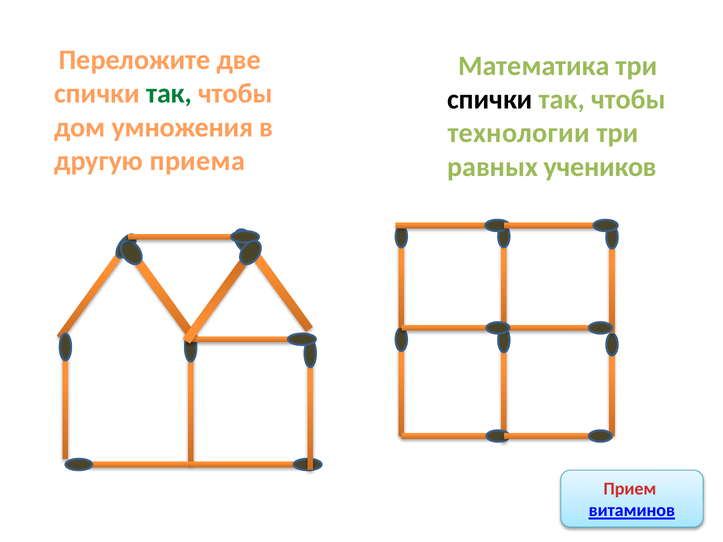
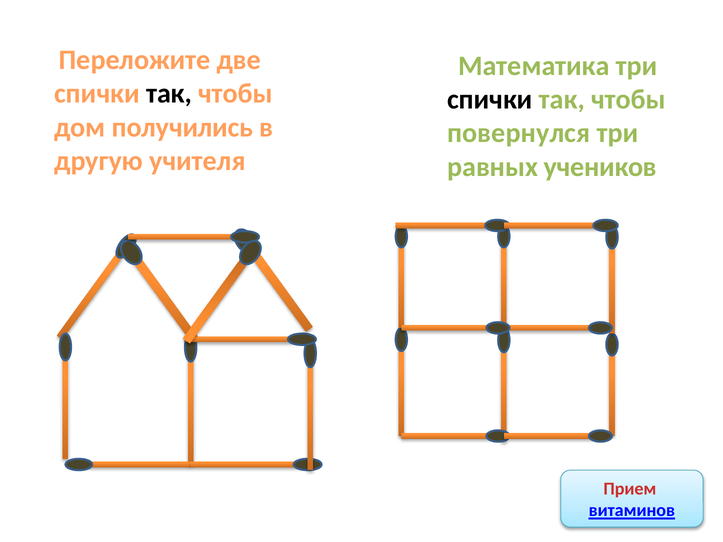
так colour: green -> black (169, 94)
умножения: умножения -> получились (183, 127)
технологии: технологии -> повернулся (519, 133)
приема: приема -> учителя (197, 161)
